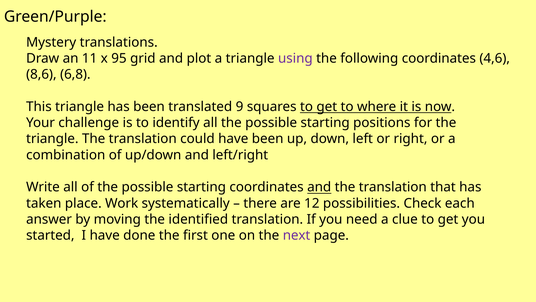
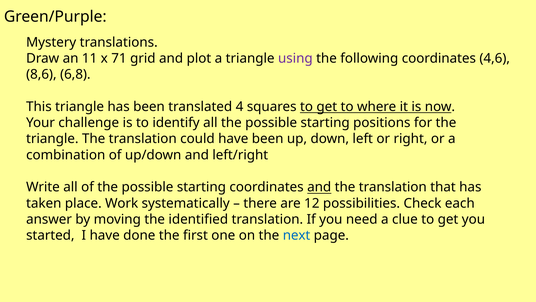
95: 95 -> 71 (119, 58)
9: 9 -> 4 (240, 106)
next colour: purple -> blue (297, 235)
